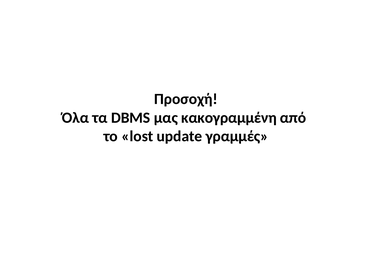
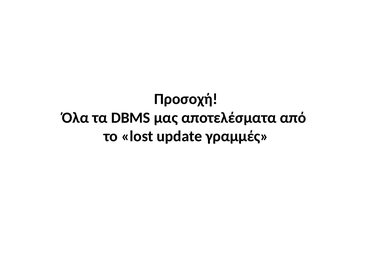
κακογραμμένη: κακογραμμένη -> αποτελέσματα (229, 118)
